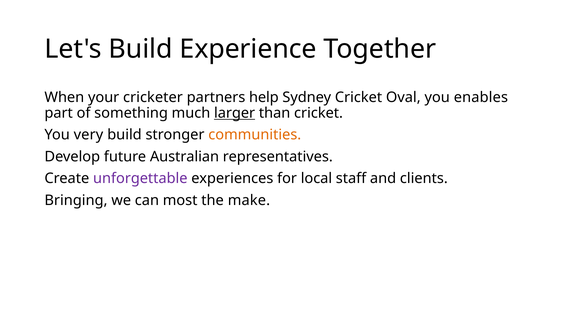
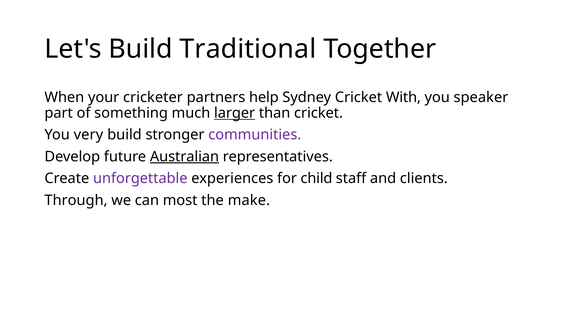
Experience: Experience -> Traditional (248, 49)
Oval: Oval -> With (403, 97)
enables: enables -> speaker (481, 97)
communities colour: orange -> purple (255, 135)
Australian underline: none -> present (184, 157)
local: local -> child (316, 178)
Bringing: Bringing -> Through (76, 200)
